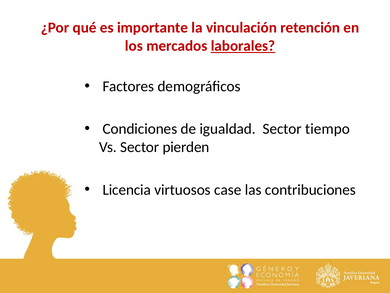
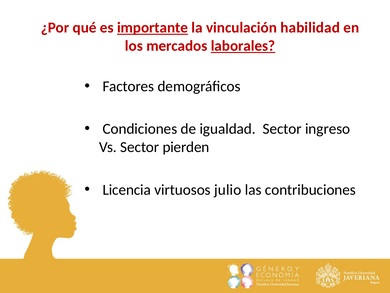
importante underline: none -> present (153, 28)
retención: retención -> habilidad (310, 28)
tiempo: tiempo -> ingreso (328, 129)
case: case -> julio (228, 189)
